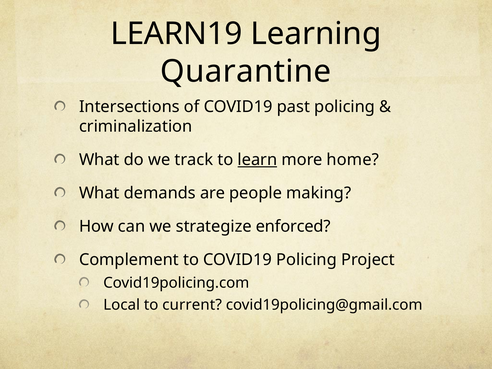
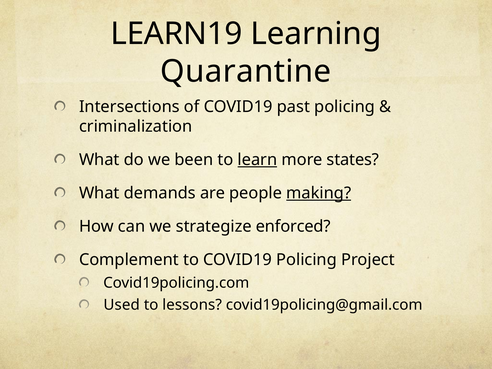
track: track -> been (194, 160)
home: home -> states (353, 160)
making underline: none -> present (319, 193)
Local: Local -> Used (122, 305)
current: current -> lessons (192, 305)
